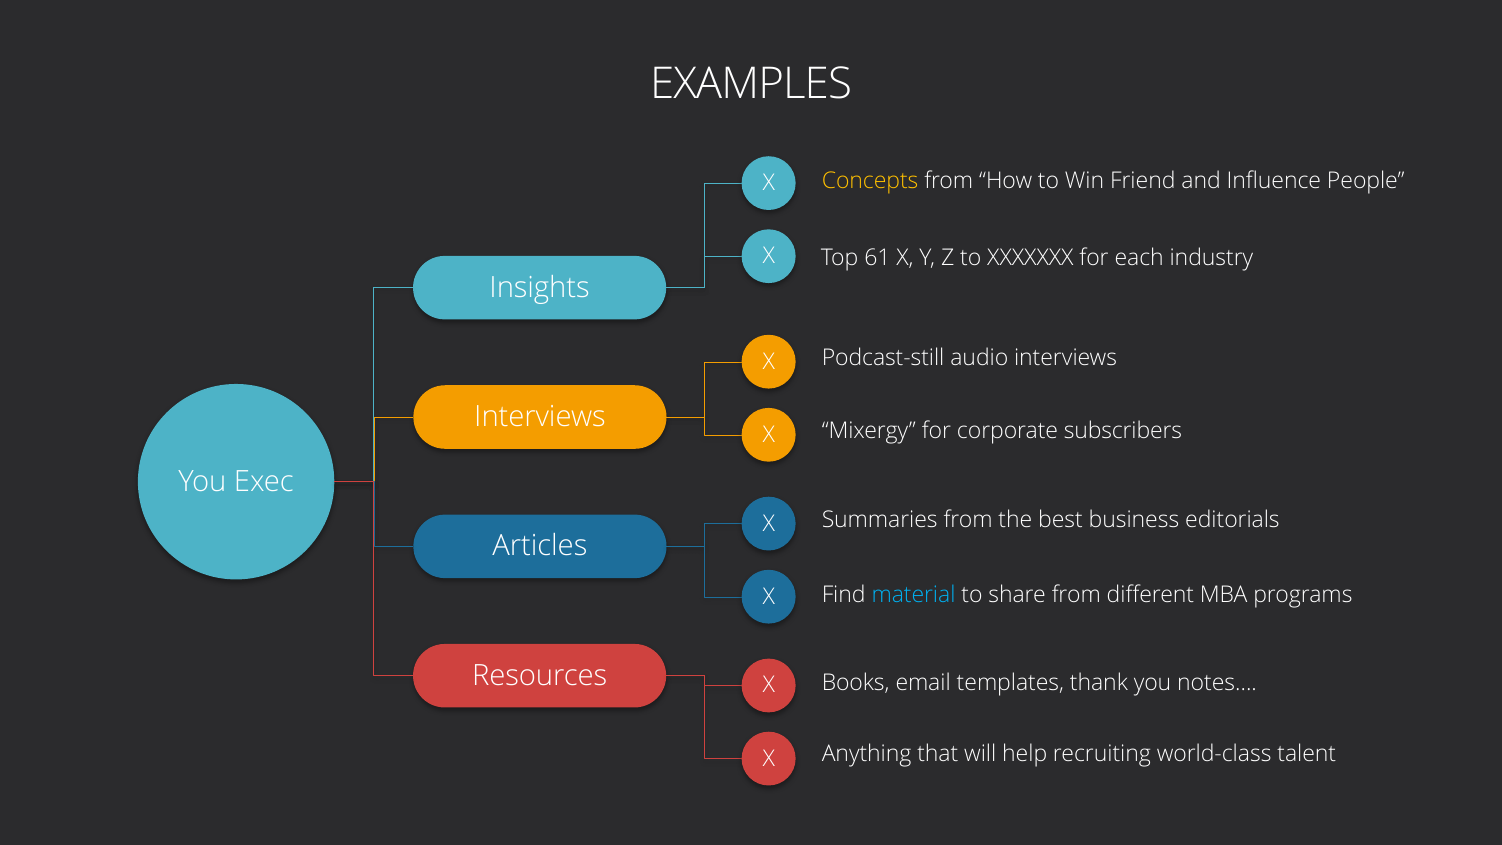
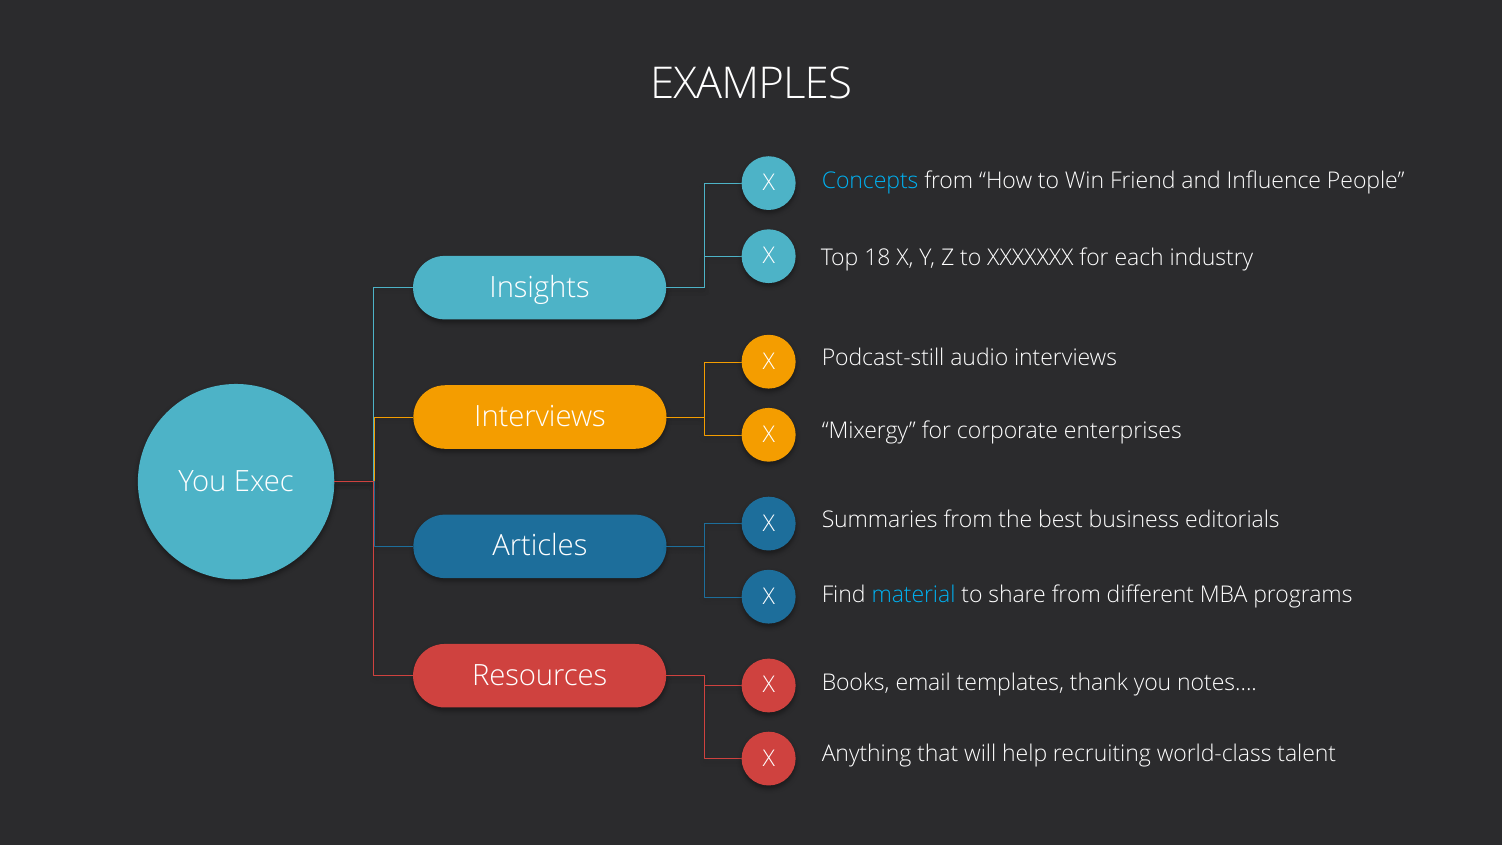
Concepts colour: yellow -> light blue (870, 181)
61: 61 -> 18 (877, 258)
subscribers: subscribers -> enterprises (1123, 431)
